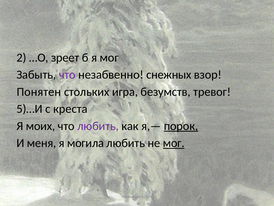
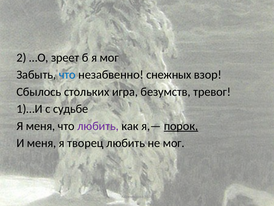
что colour: purple -> blue (67, 75)
Понятен: Понятен -> Сбылось (39, 92)
5)…И: 5)…И -> 1)…И (29, 109)
креста: креста -> судьбе (71, 109)
Я моих: моих -> меня (41, 126)
могила: могила -> творец (85, 143)
мог underline: present -> none (174, 143)
